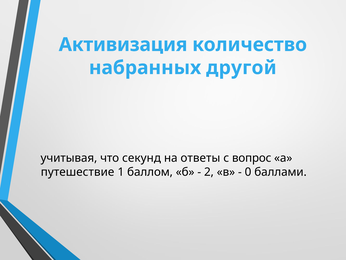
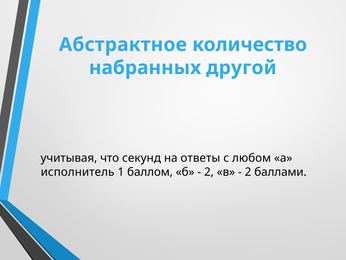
Активизация: Активизация -> Абстрактное (123, 45)
вопрос: вопрос -> любом (252, 158)
путешествие: путешествие -> исполнитель (78, 172)
0: 0 -> 2 (248, 172)
